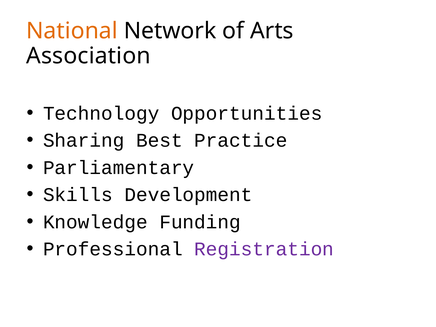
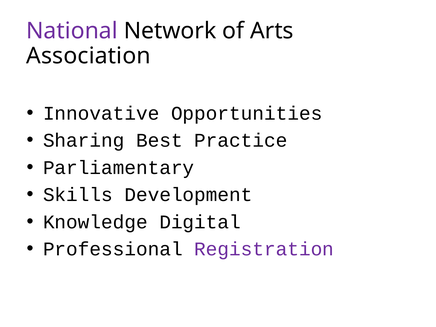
National colour: orange -> purple (72, 31)
Technology: Technology -> Innovative (101, 113)
Funding: Funding -> Digital (200, 222)
